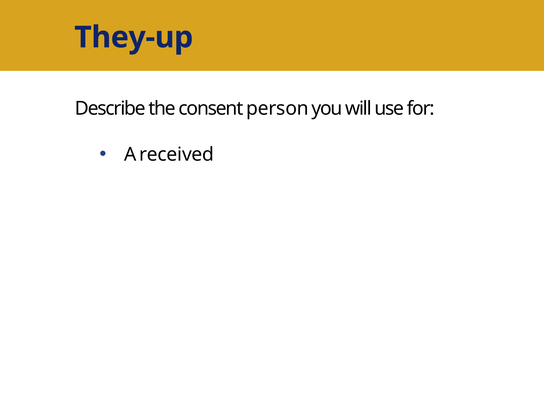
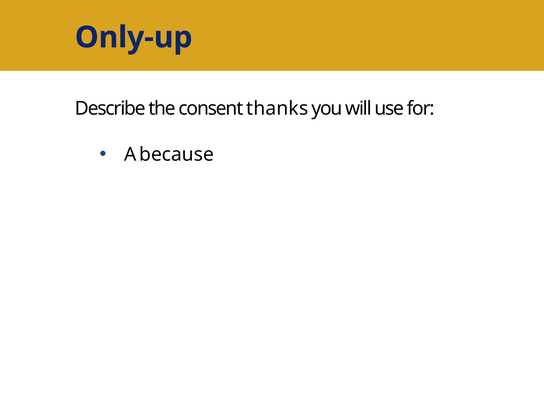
They-up: They-up -> Only-up (134, 37)
person: person -> thanks (277, 109)
received: received -> because (177, 155)
